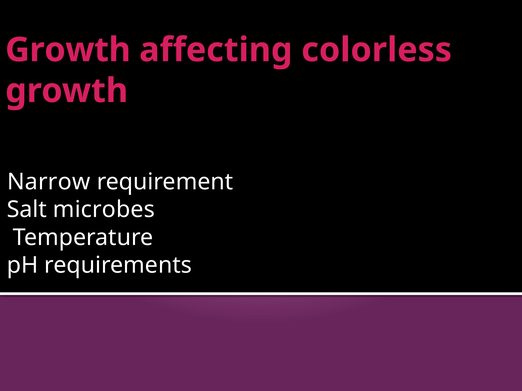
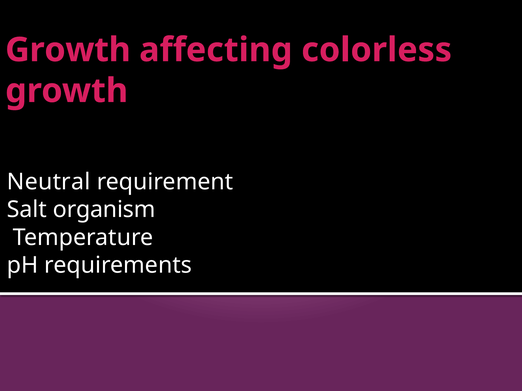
Narrow: Narrow -> Neutral (49, 182)
microbes: microbes -> organism (104, 210)
